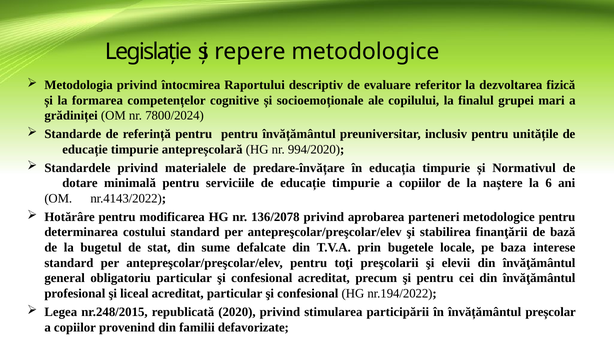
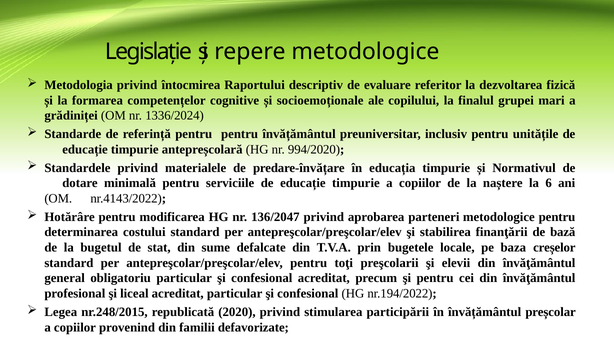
7800/2024: 7800/2024 -> 1336/2024 (175, 116)
136/2078: 136/2078 -> 136/2047 (275, 217)
interese: interese -> creșelor (554, 248)
